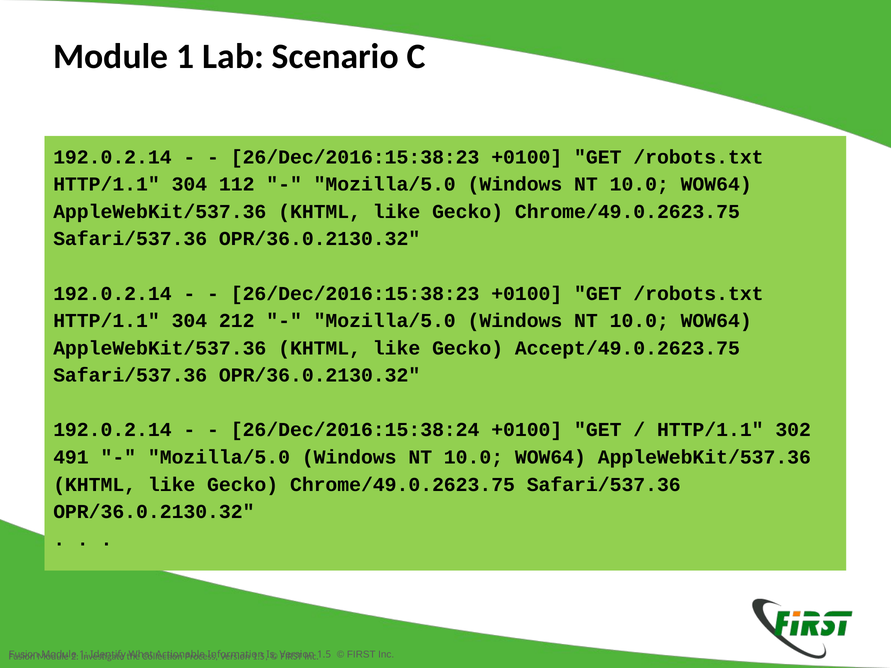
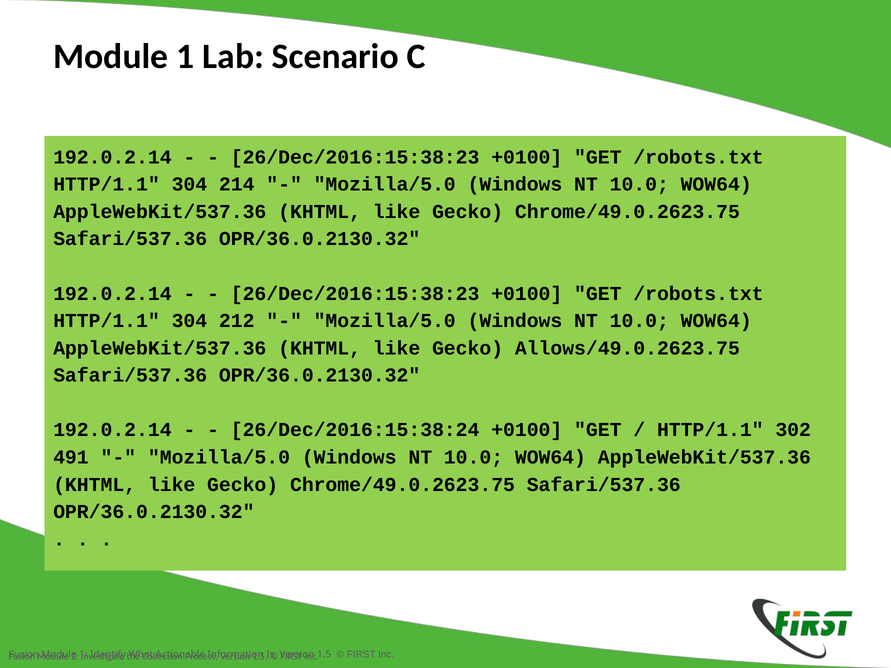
112: 112 -> 214 (237, 184)
Accept/49.0.2623.75: Accept/49.0.2623.75 -> Allows/49.0.2623.75 (627, 348)
